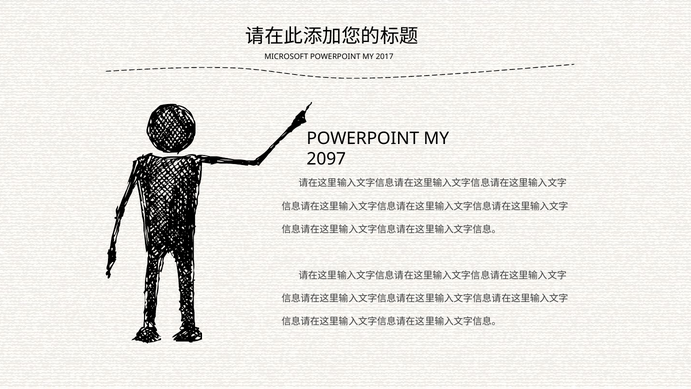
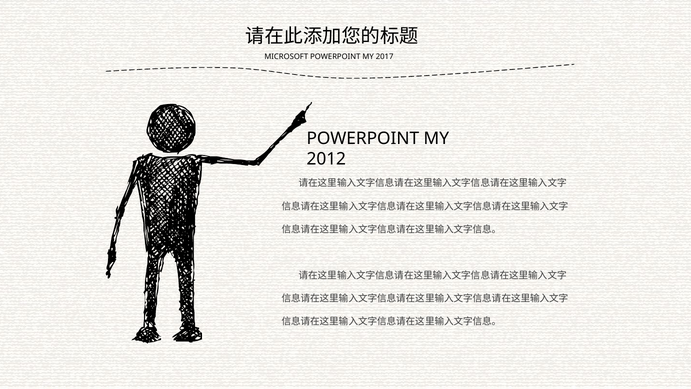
2097: 2097 -> 2012 (326, 159)
